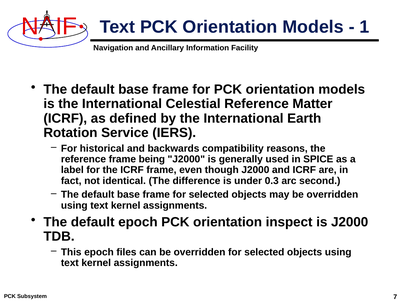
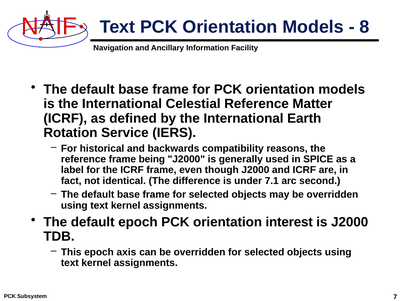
1: 1 -> 8 (365, 27)
0.3: 0.3 -> 7.1 (272, 181)
inspect: inspect -> interest (289, 222)
files: files -> axis (126, 252)
